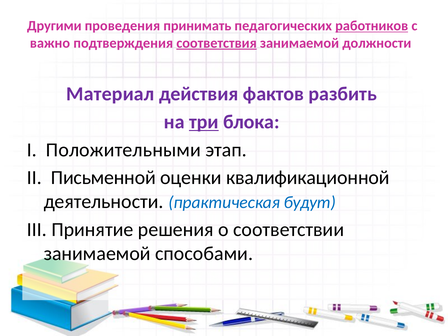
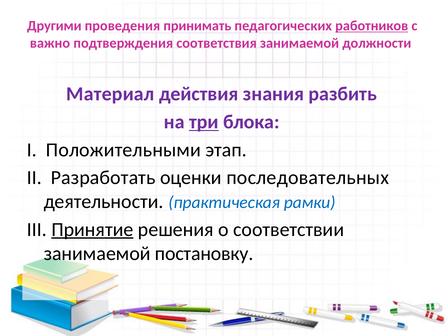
соответствия underline: present -> none (217, 43)
фактов: фактов -> знания (274, 94)
Письменной: Письменной -> Разработать (103, 178)
квалификационной: квалификационной -> последовательных (308, 178)
будут: будут -> рамки (310, 202)
Принятие underline: none -> present (92, 230)
способами: способами -> постановку (204, 253)
